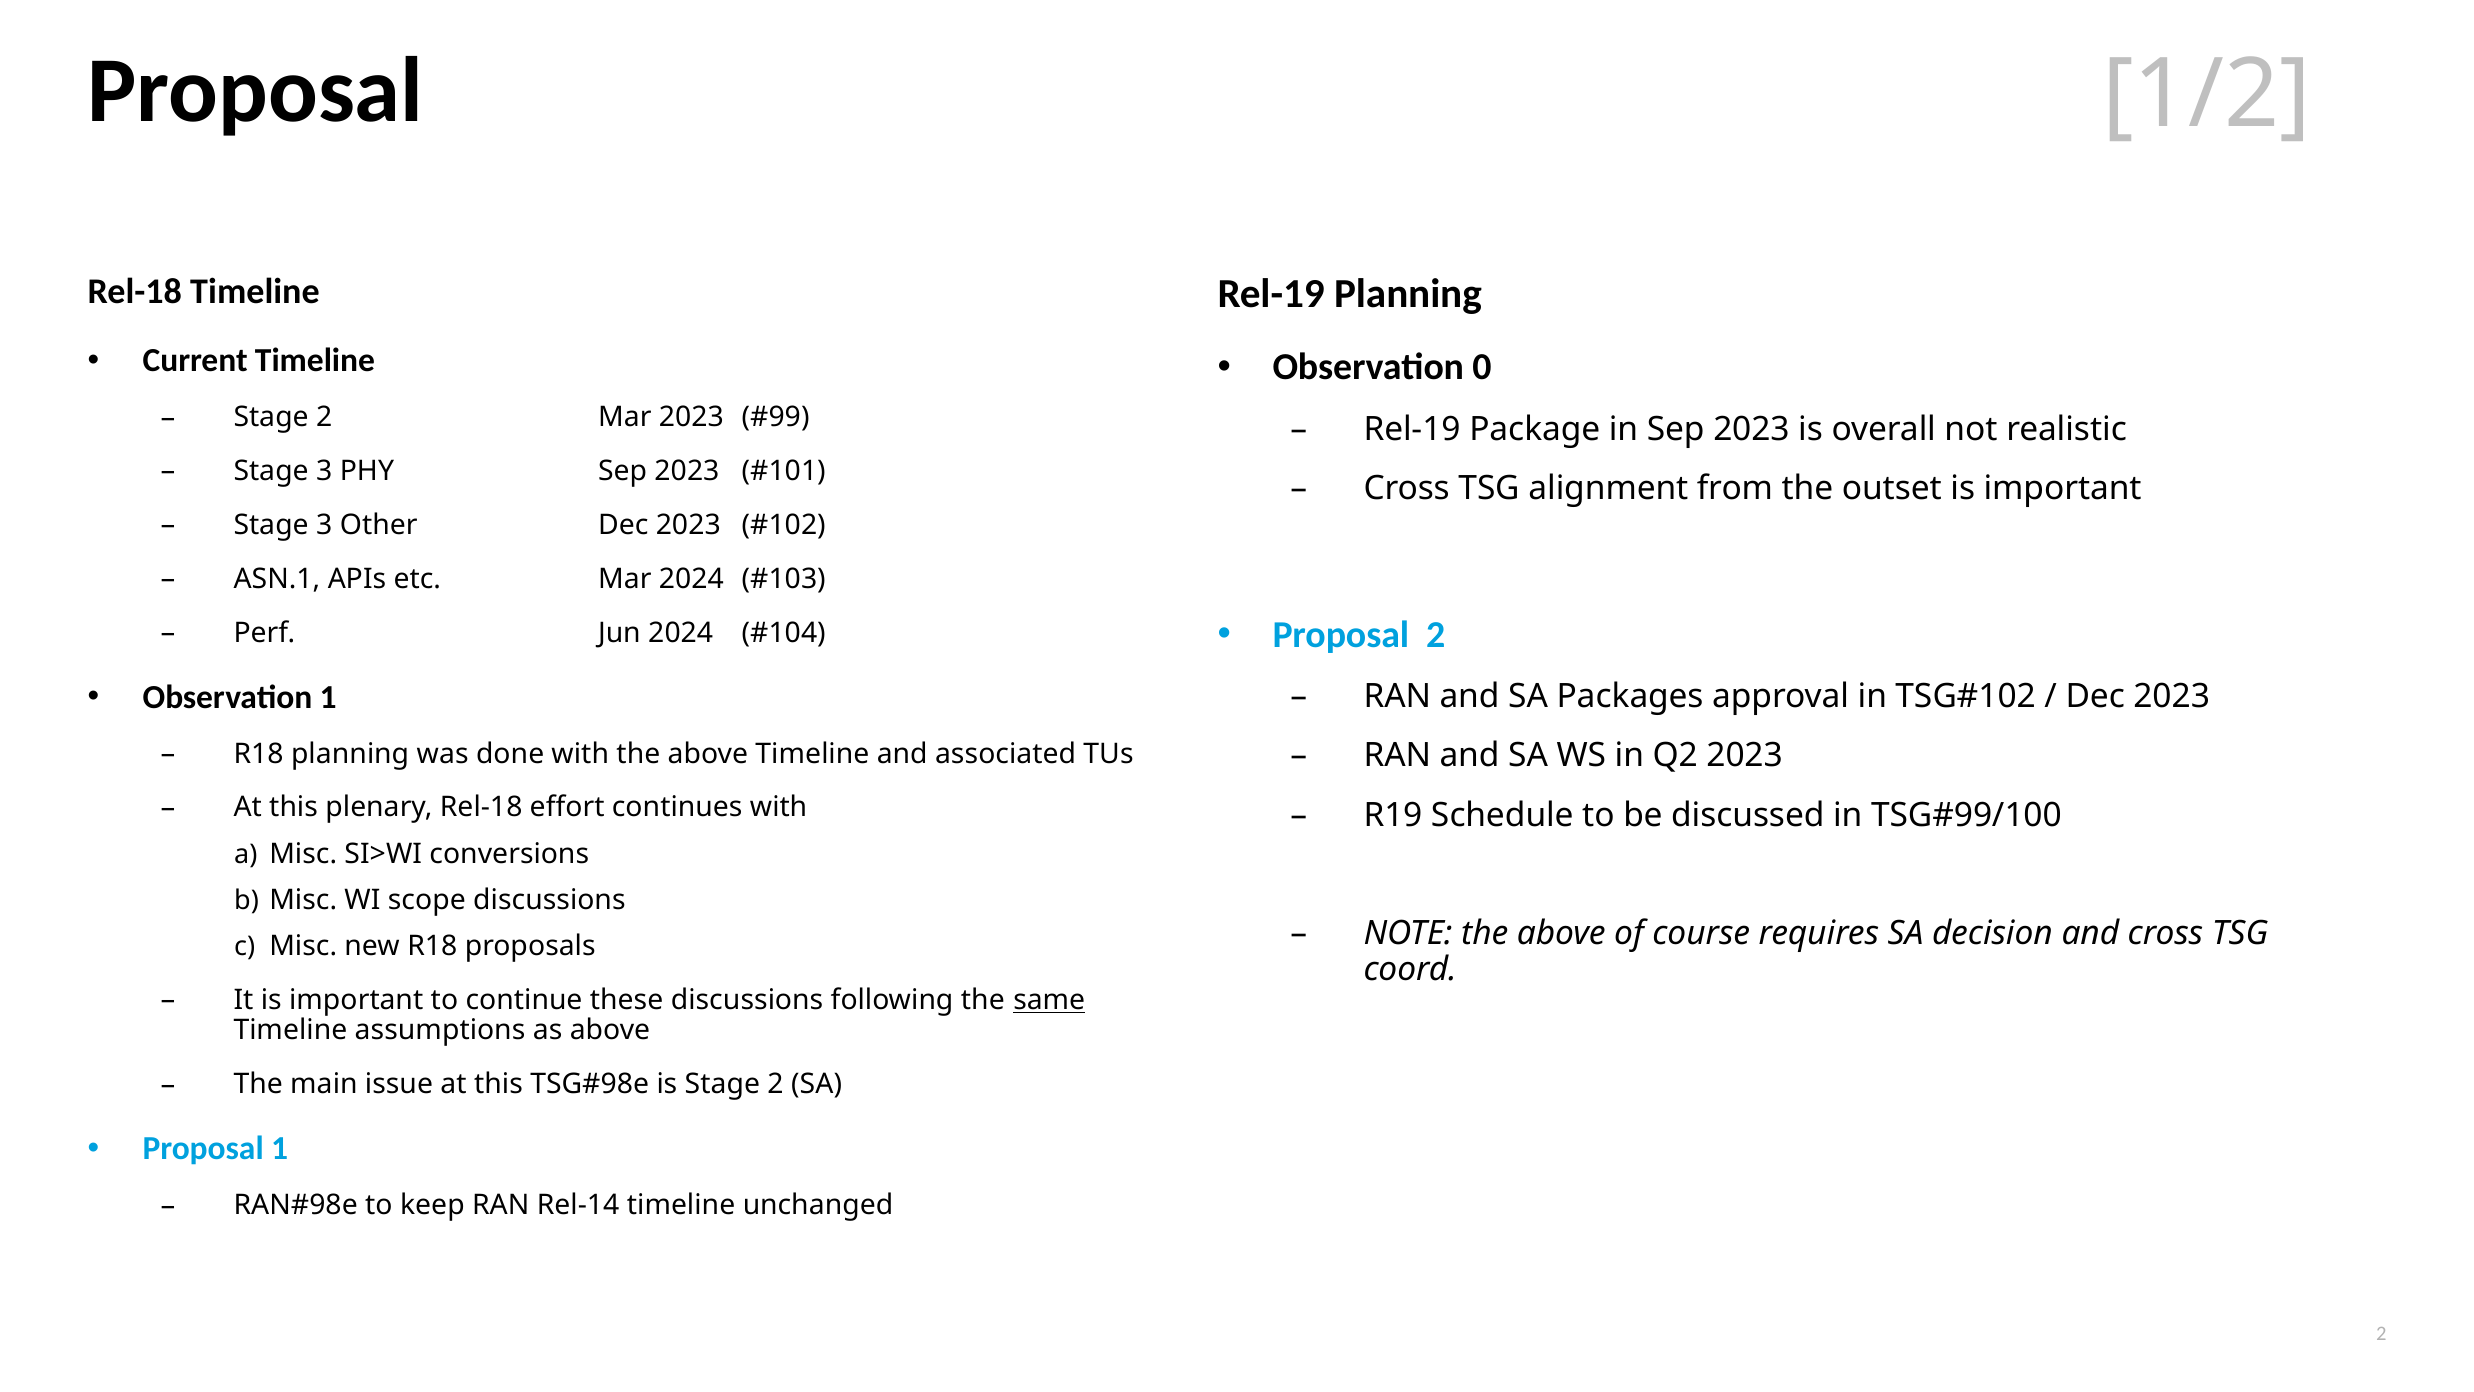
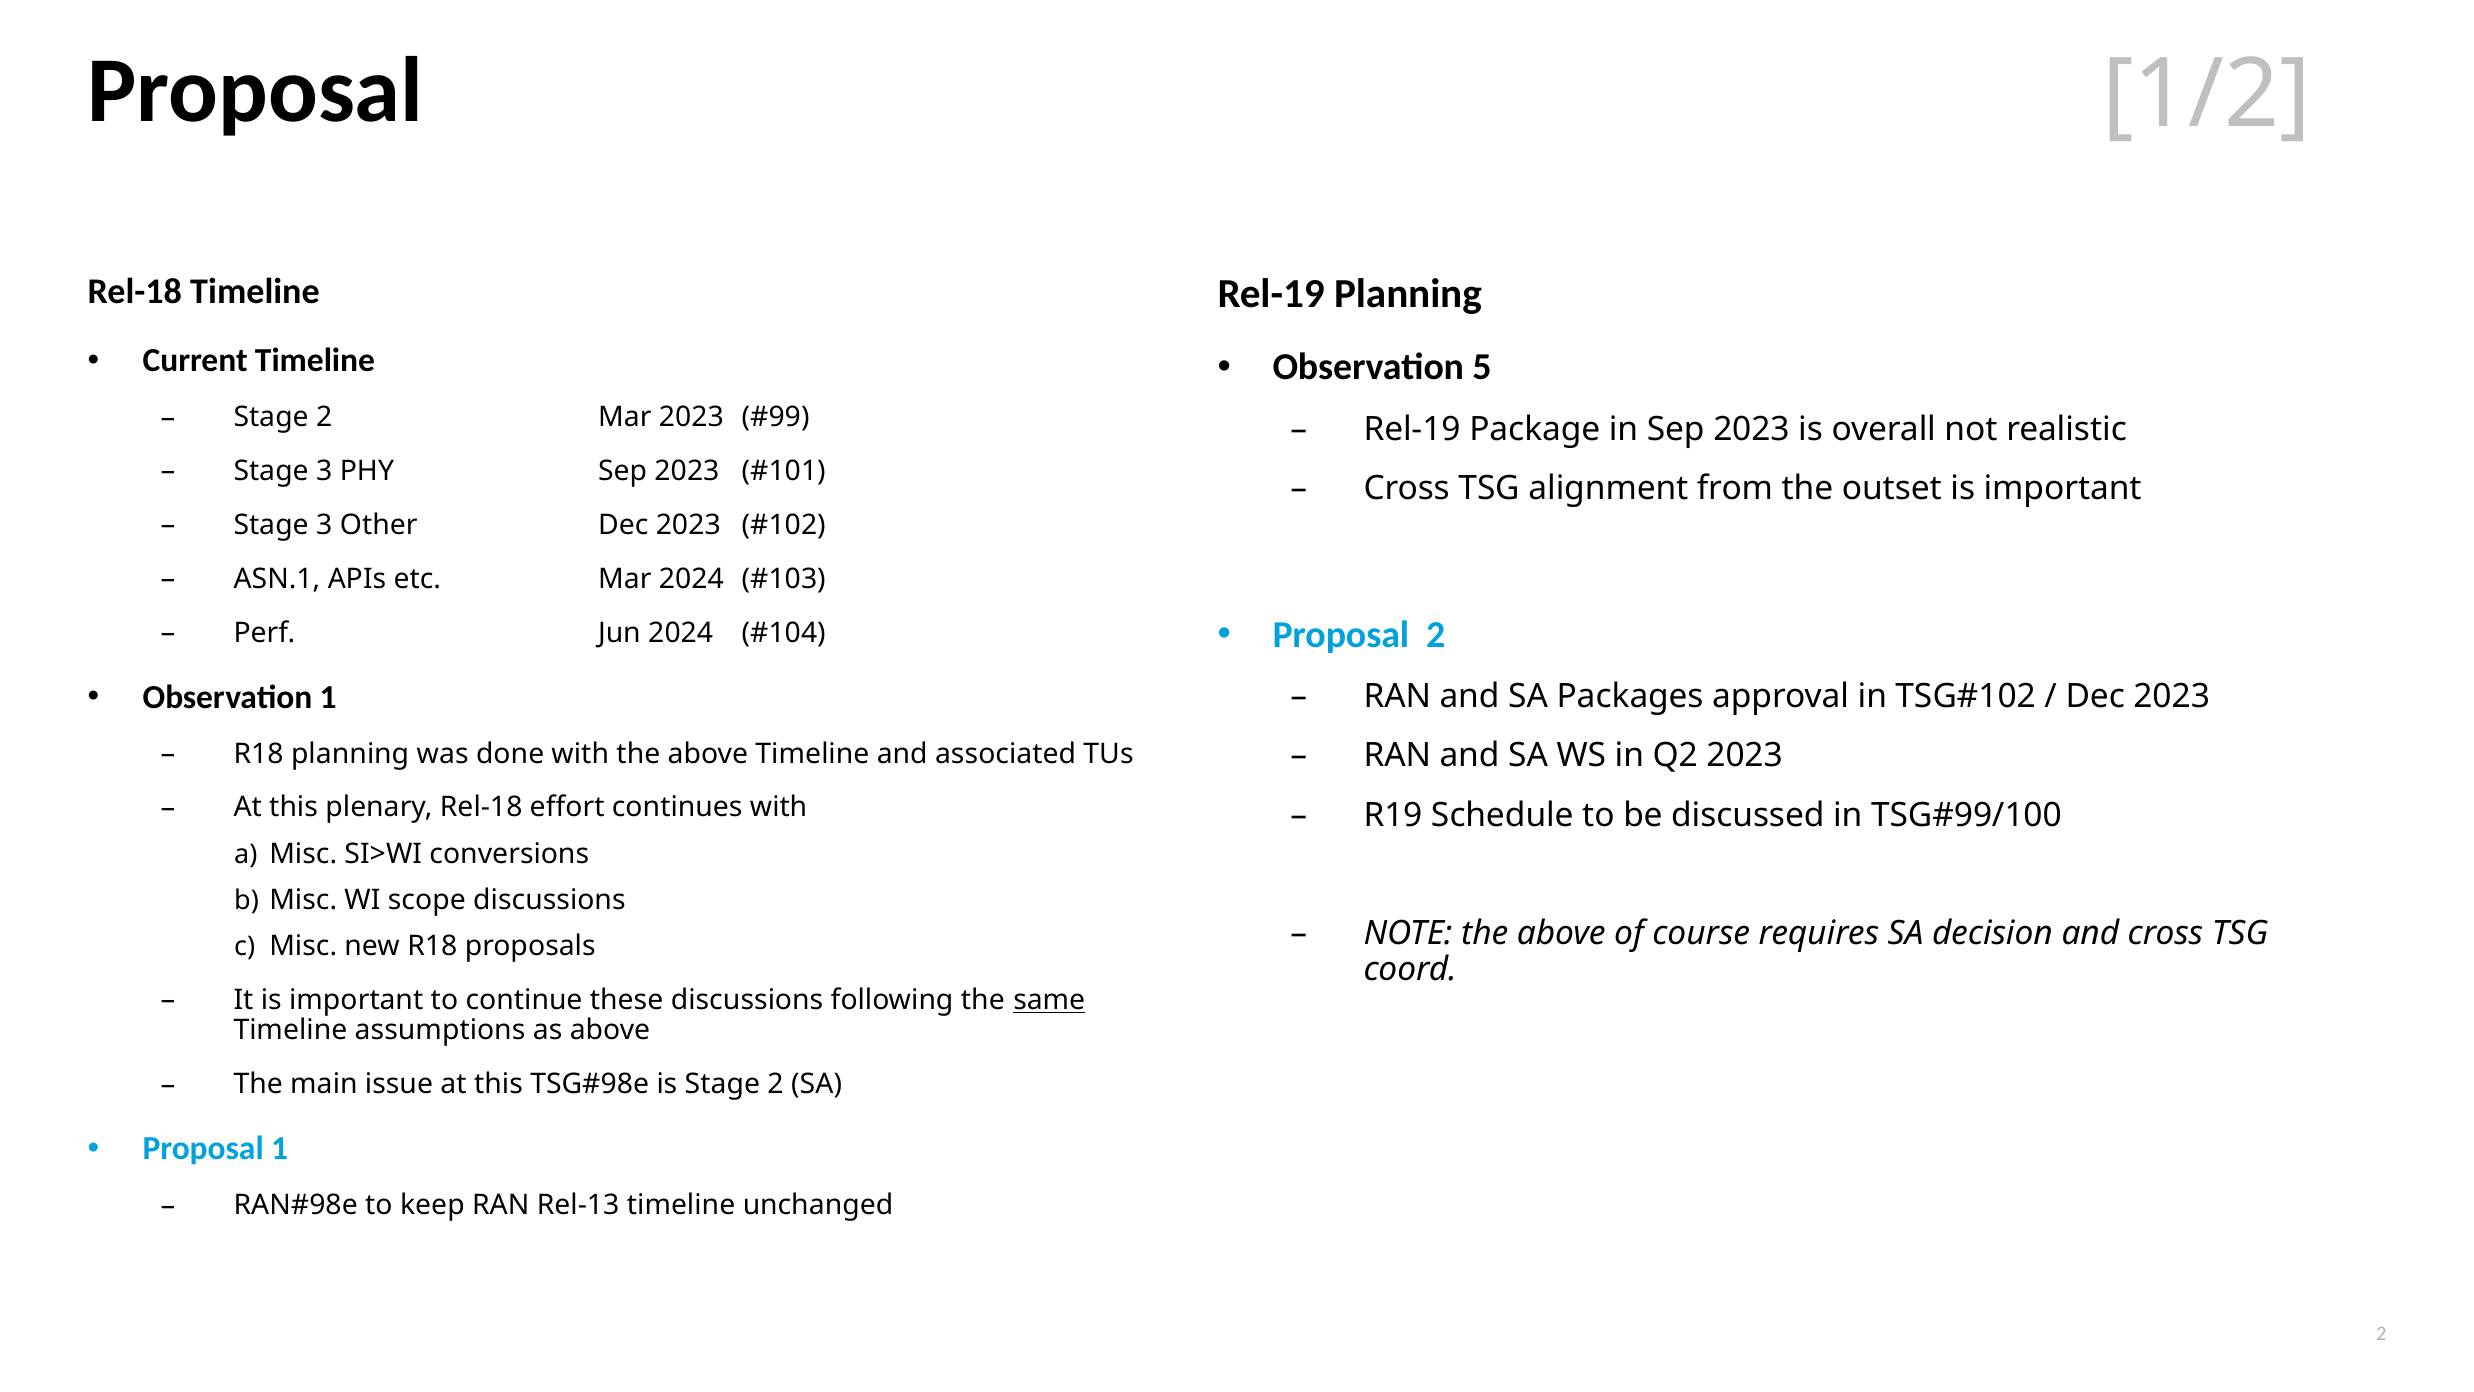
0: 0 -> 5 (1482, 367)
Rel-14: Rel-14 -> Rel-13 (578, 1205)
